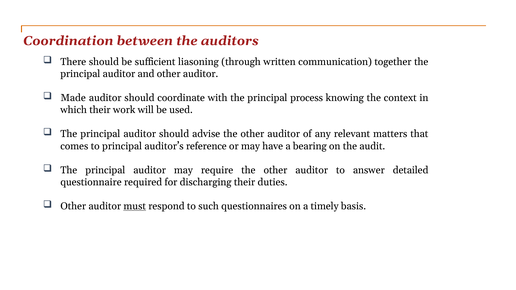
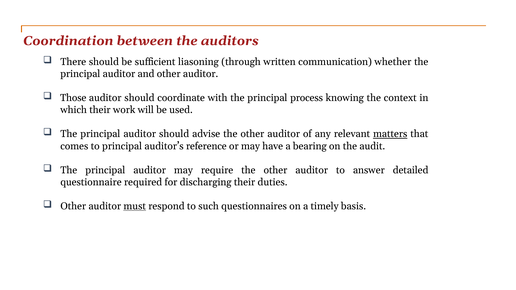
together: together -> whether (393, 62)
Made: Made -> Those (73, 98)
matters underline: none -> present (390, 134)
